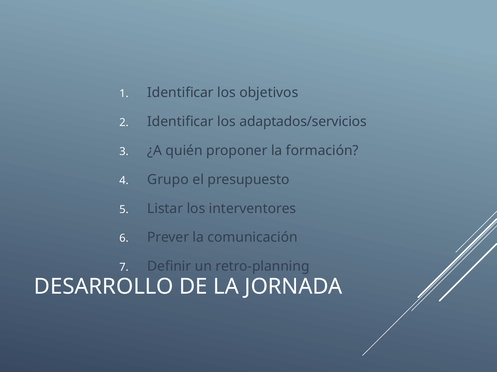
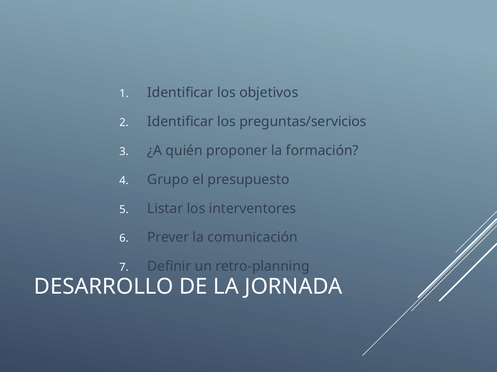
adaptados/servicios: adaptados/servicios -> preguntas/servicios (303, 122)
